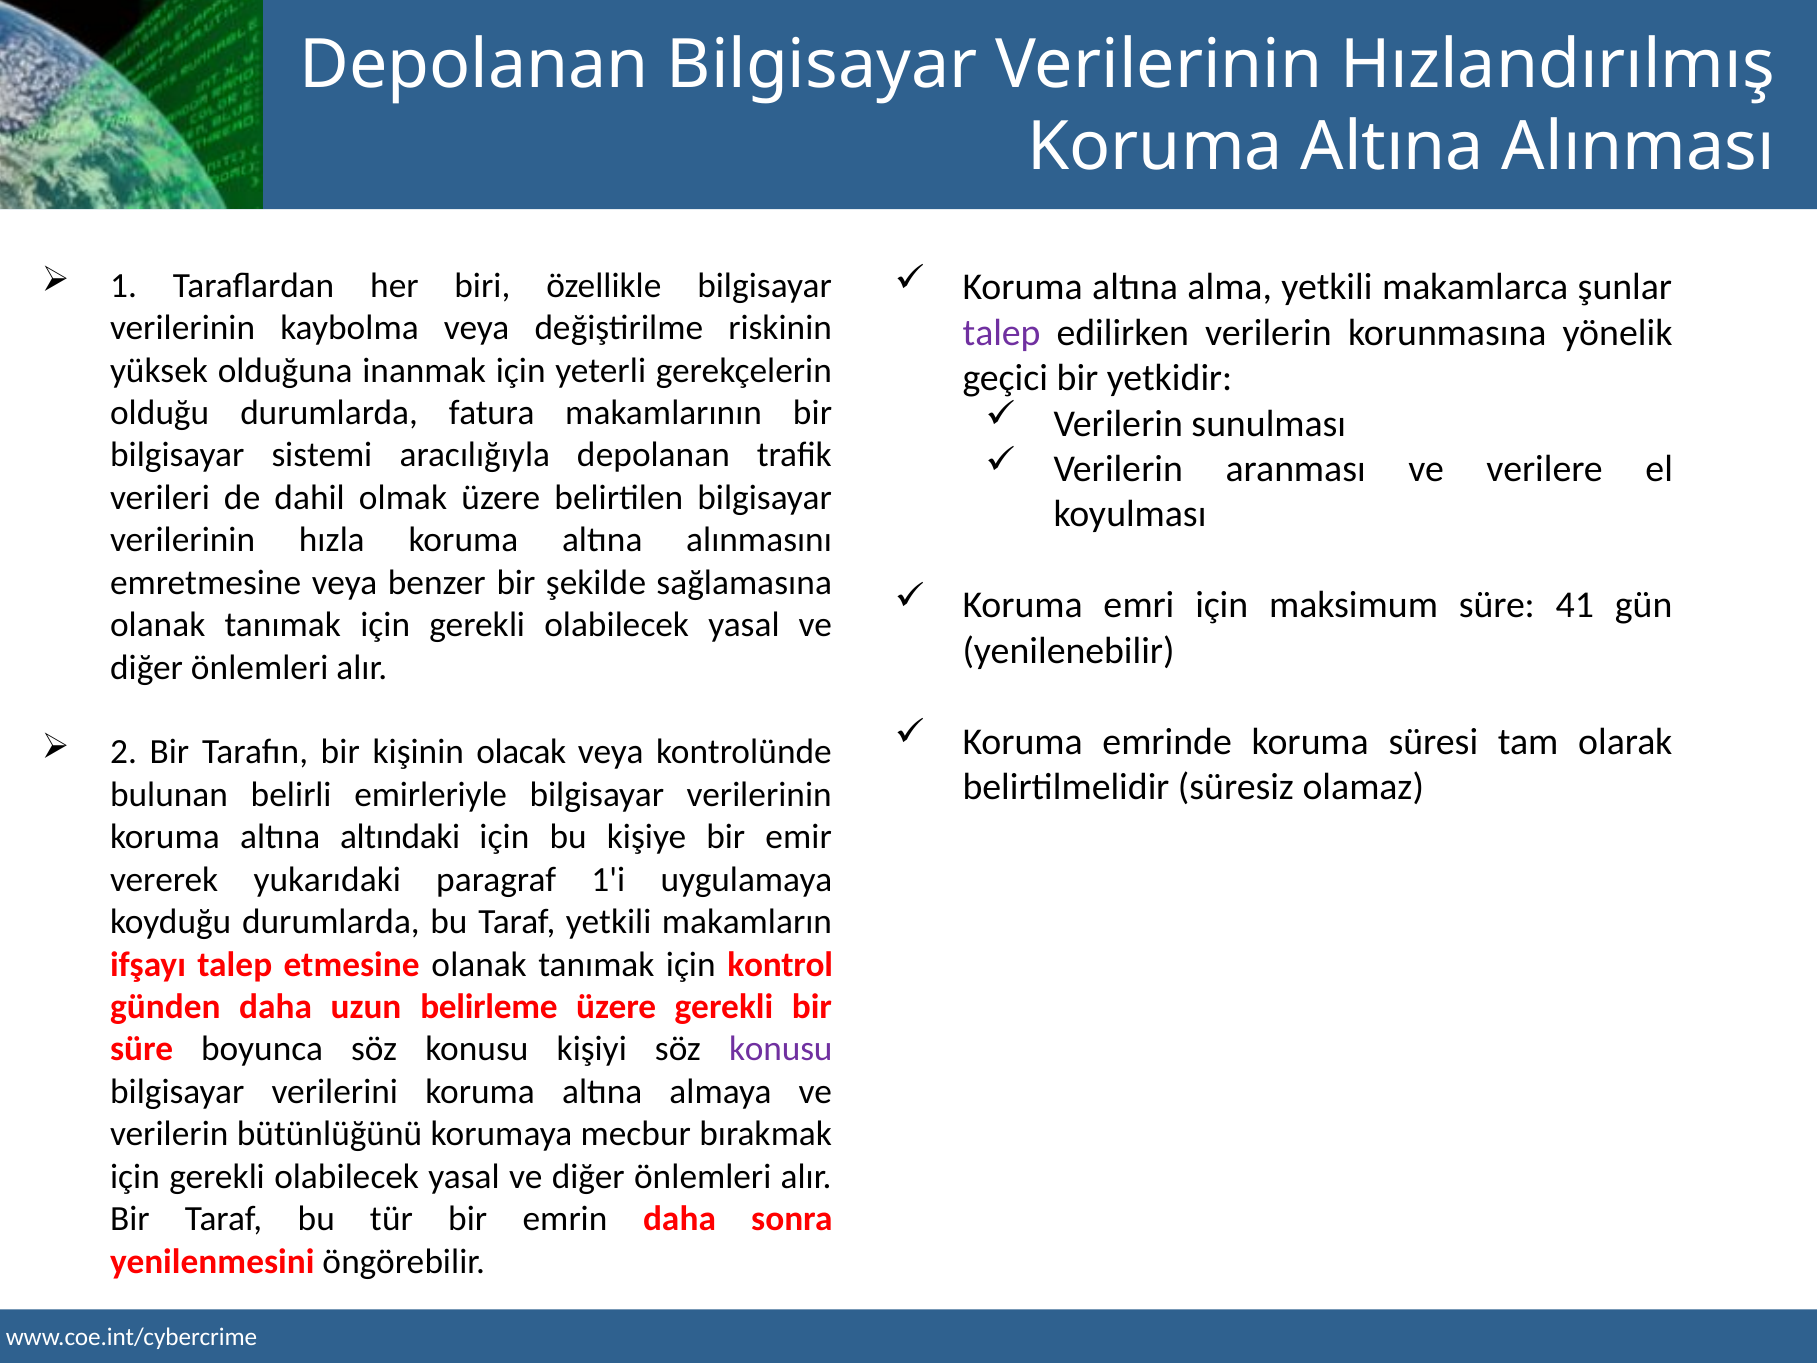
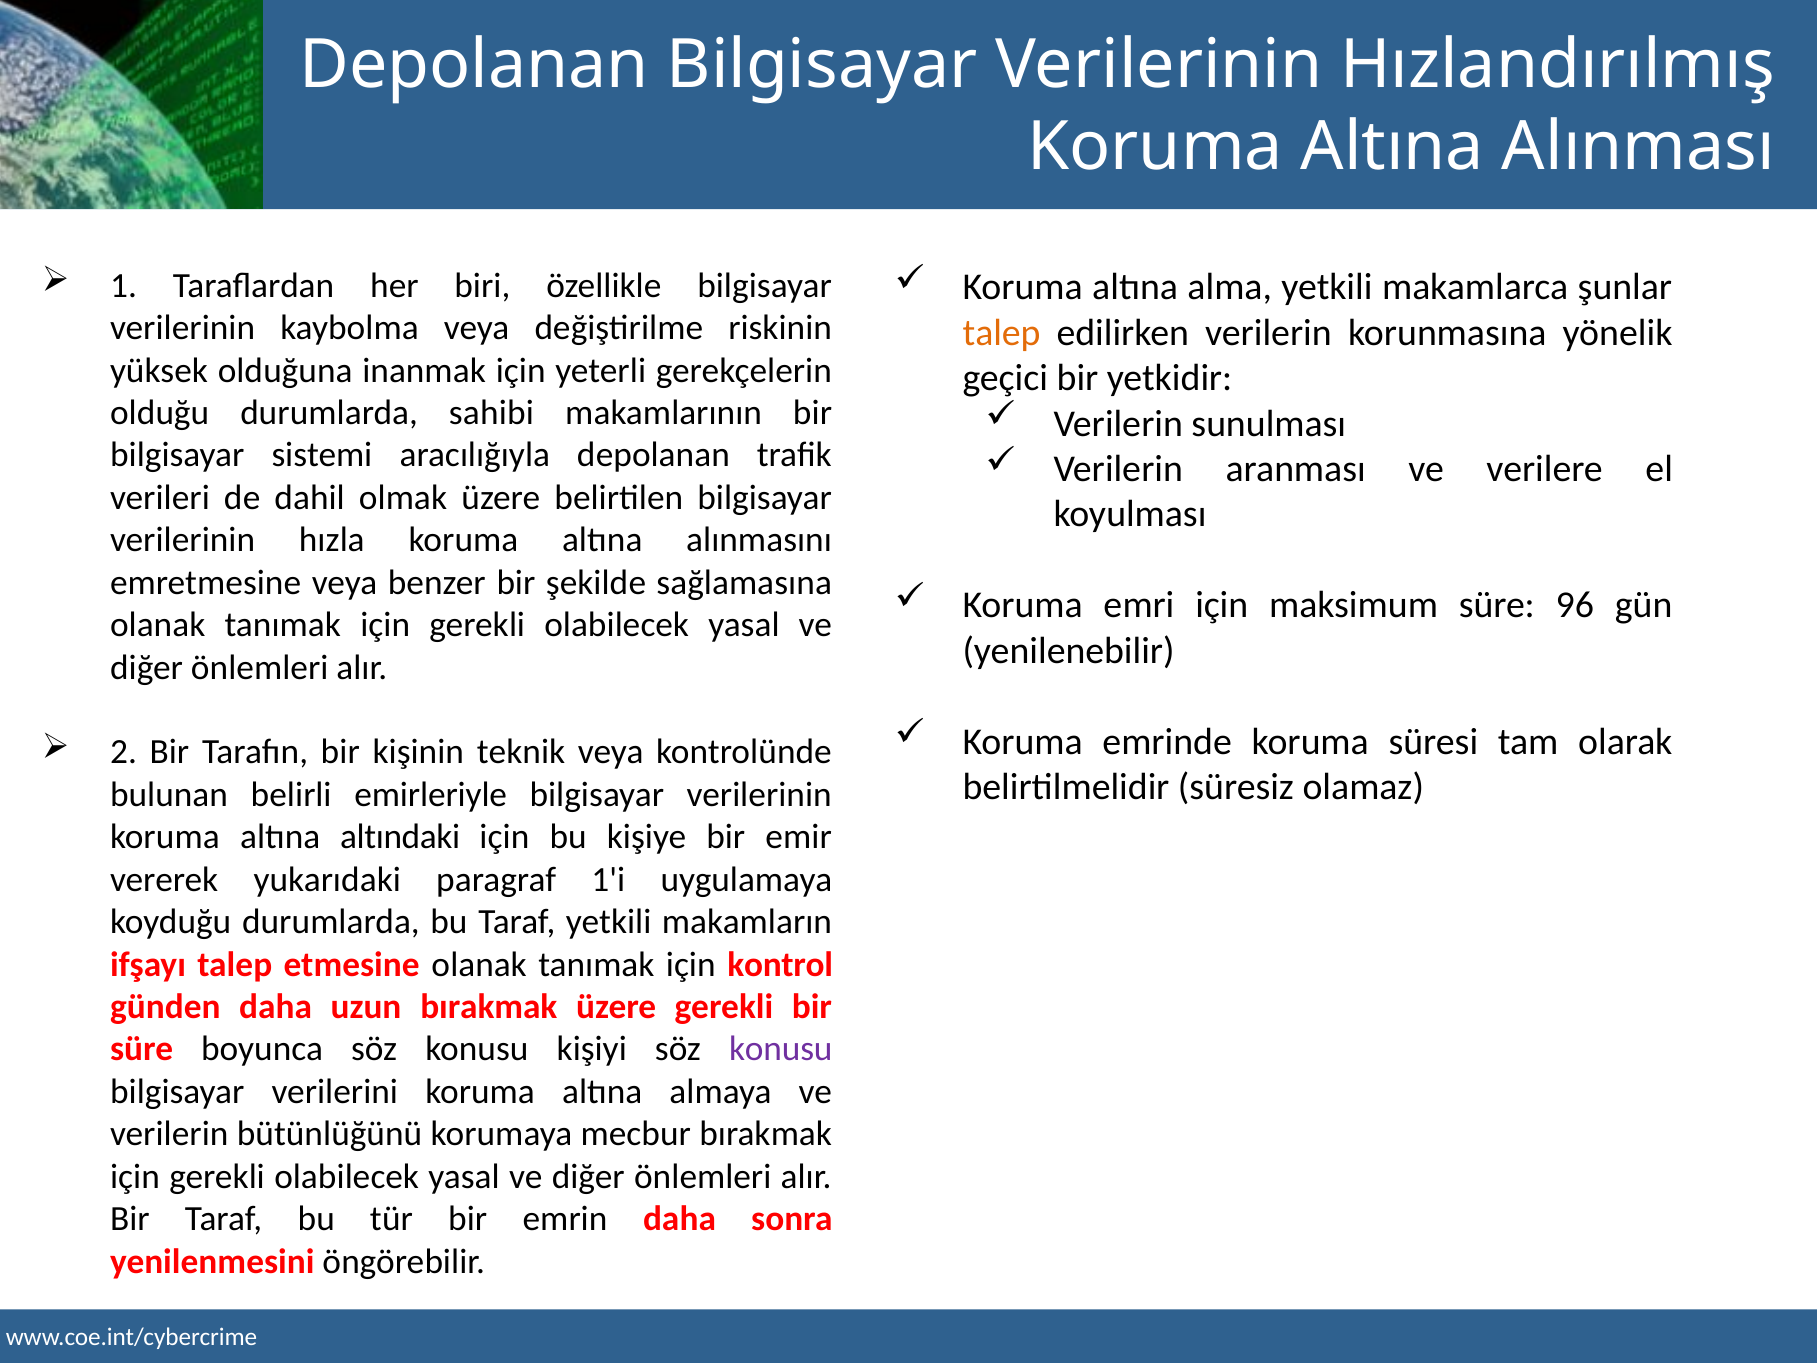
talep colour: purple -> orange (1002, 333)
fatura: fatura -> sahibi (491, 413)
41: 41 -> 96 (1575, 605)
olacak: olacak -> teknik (521, 752)
uzun belirleme: belirleme -> bırakmak (489, 1007)
